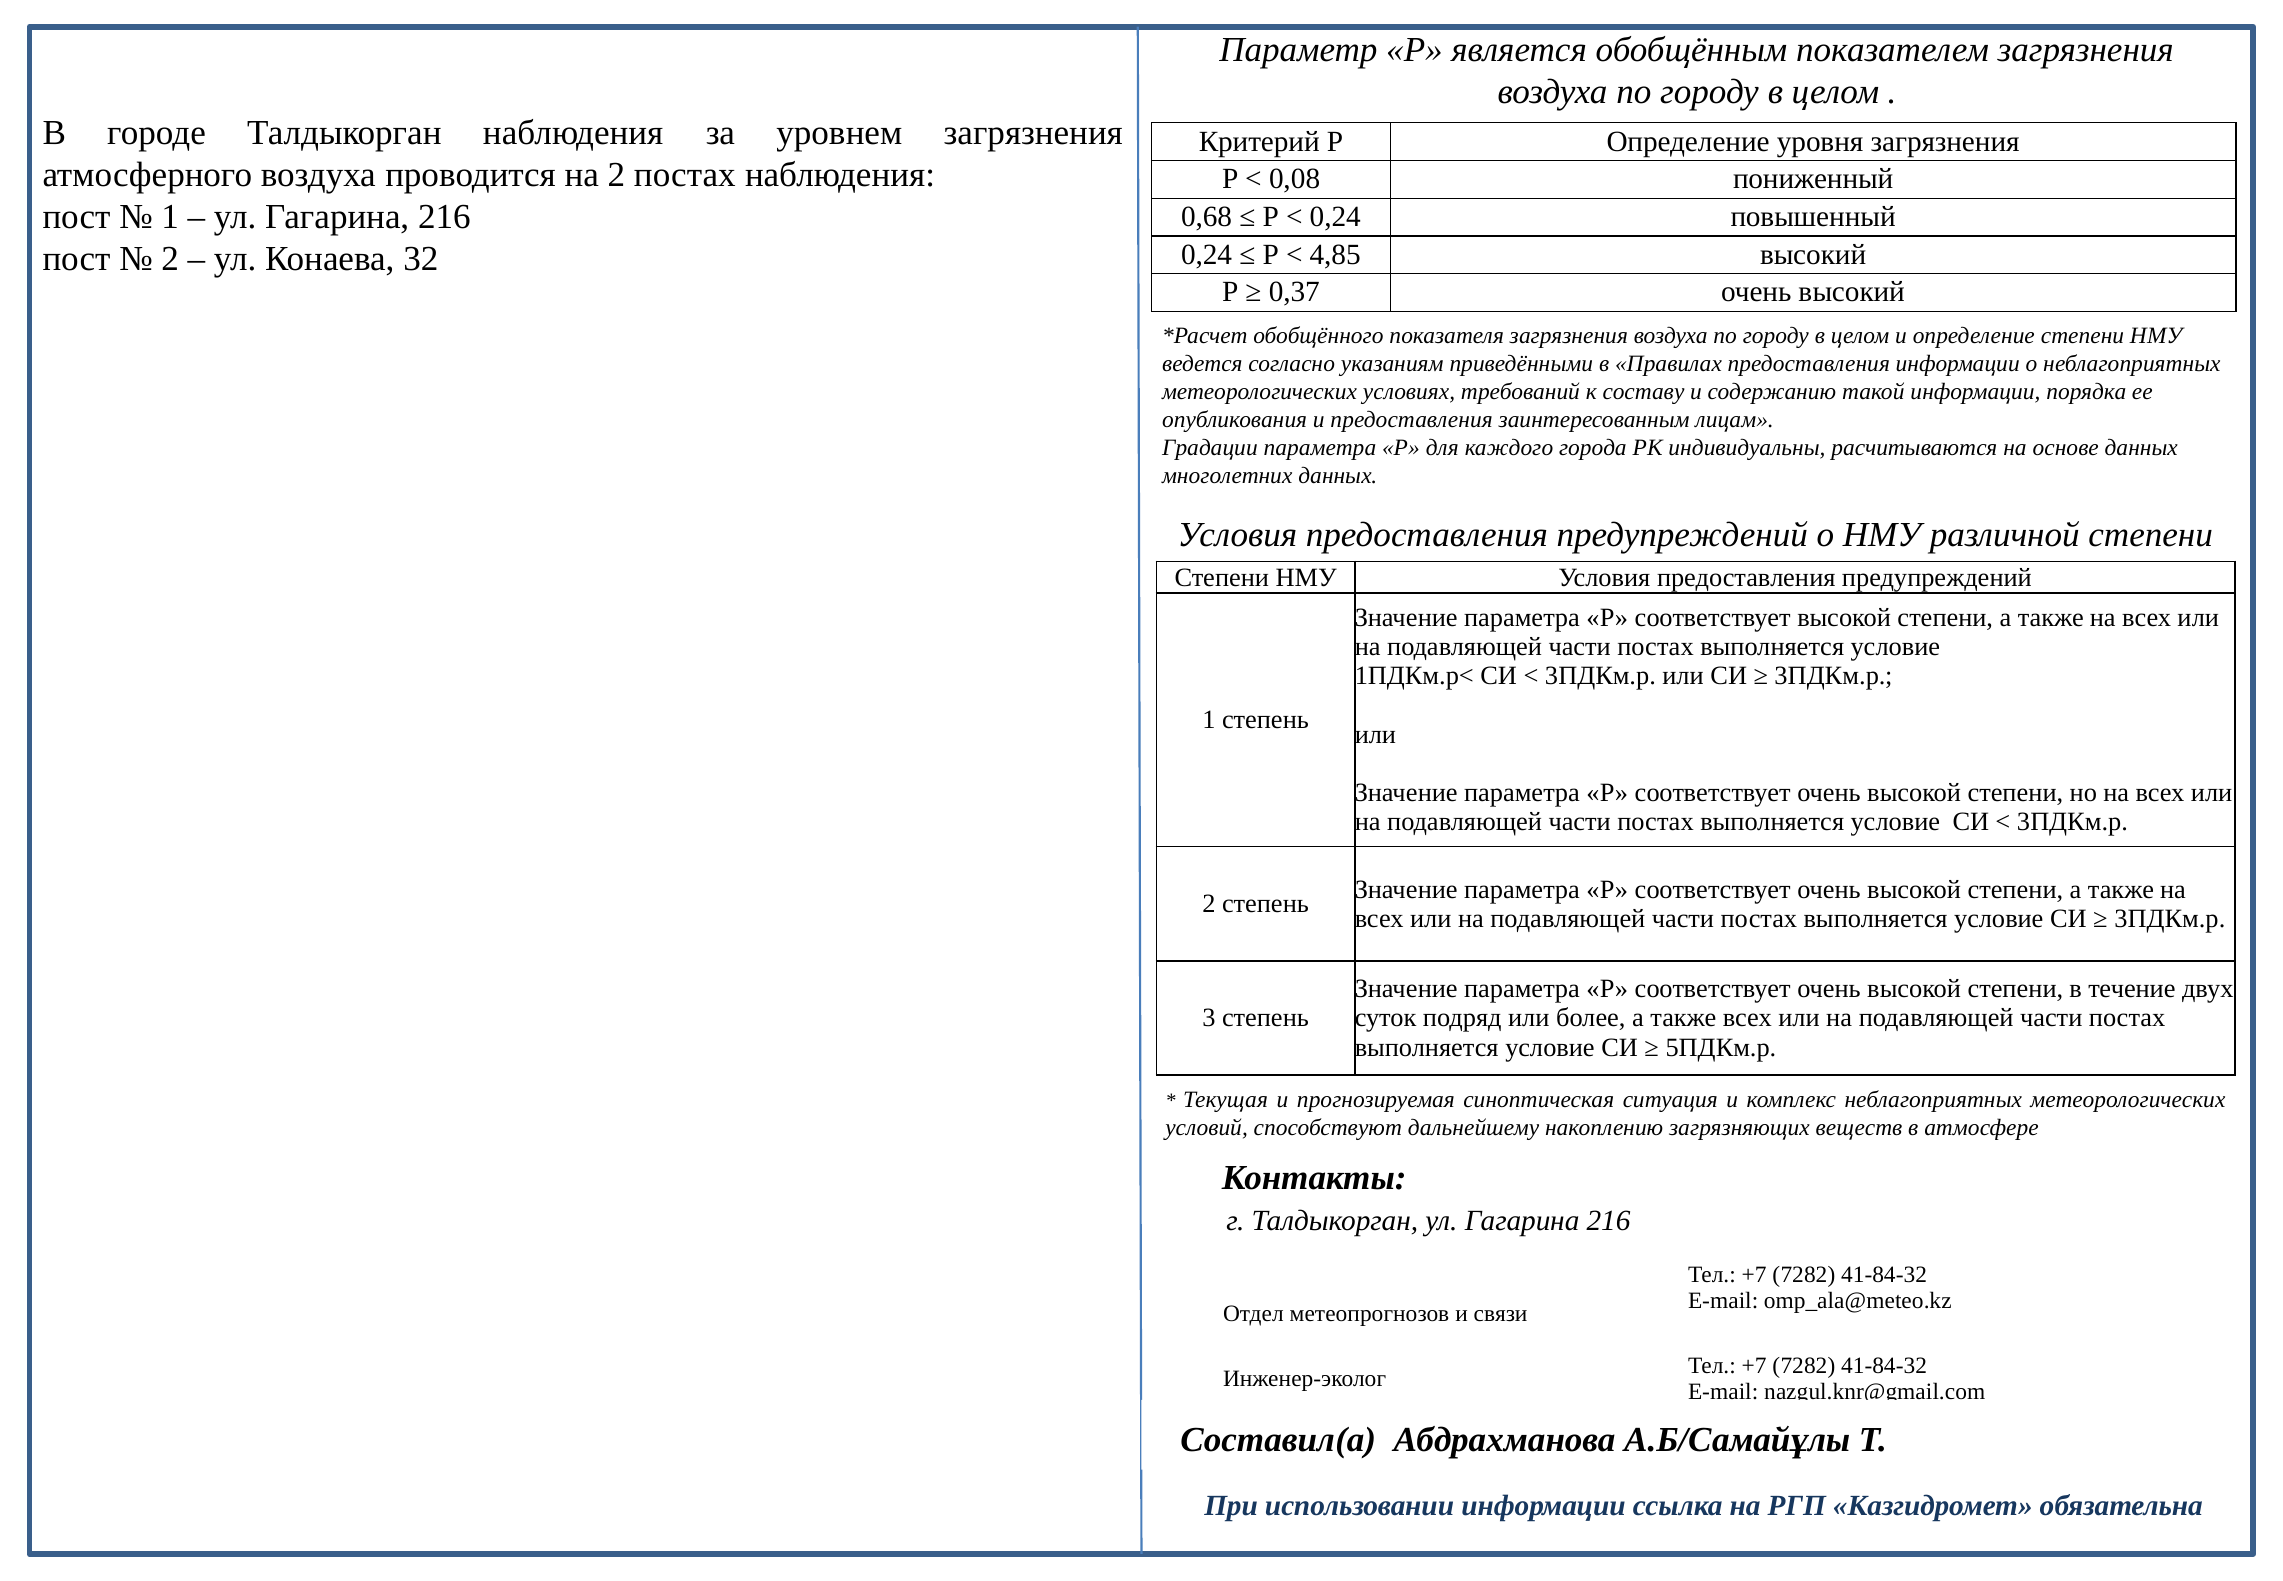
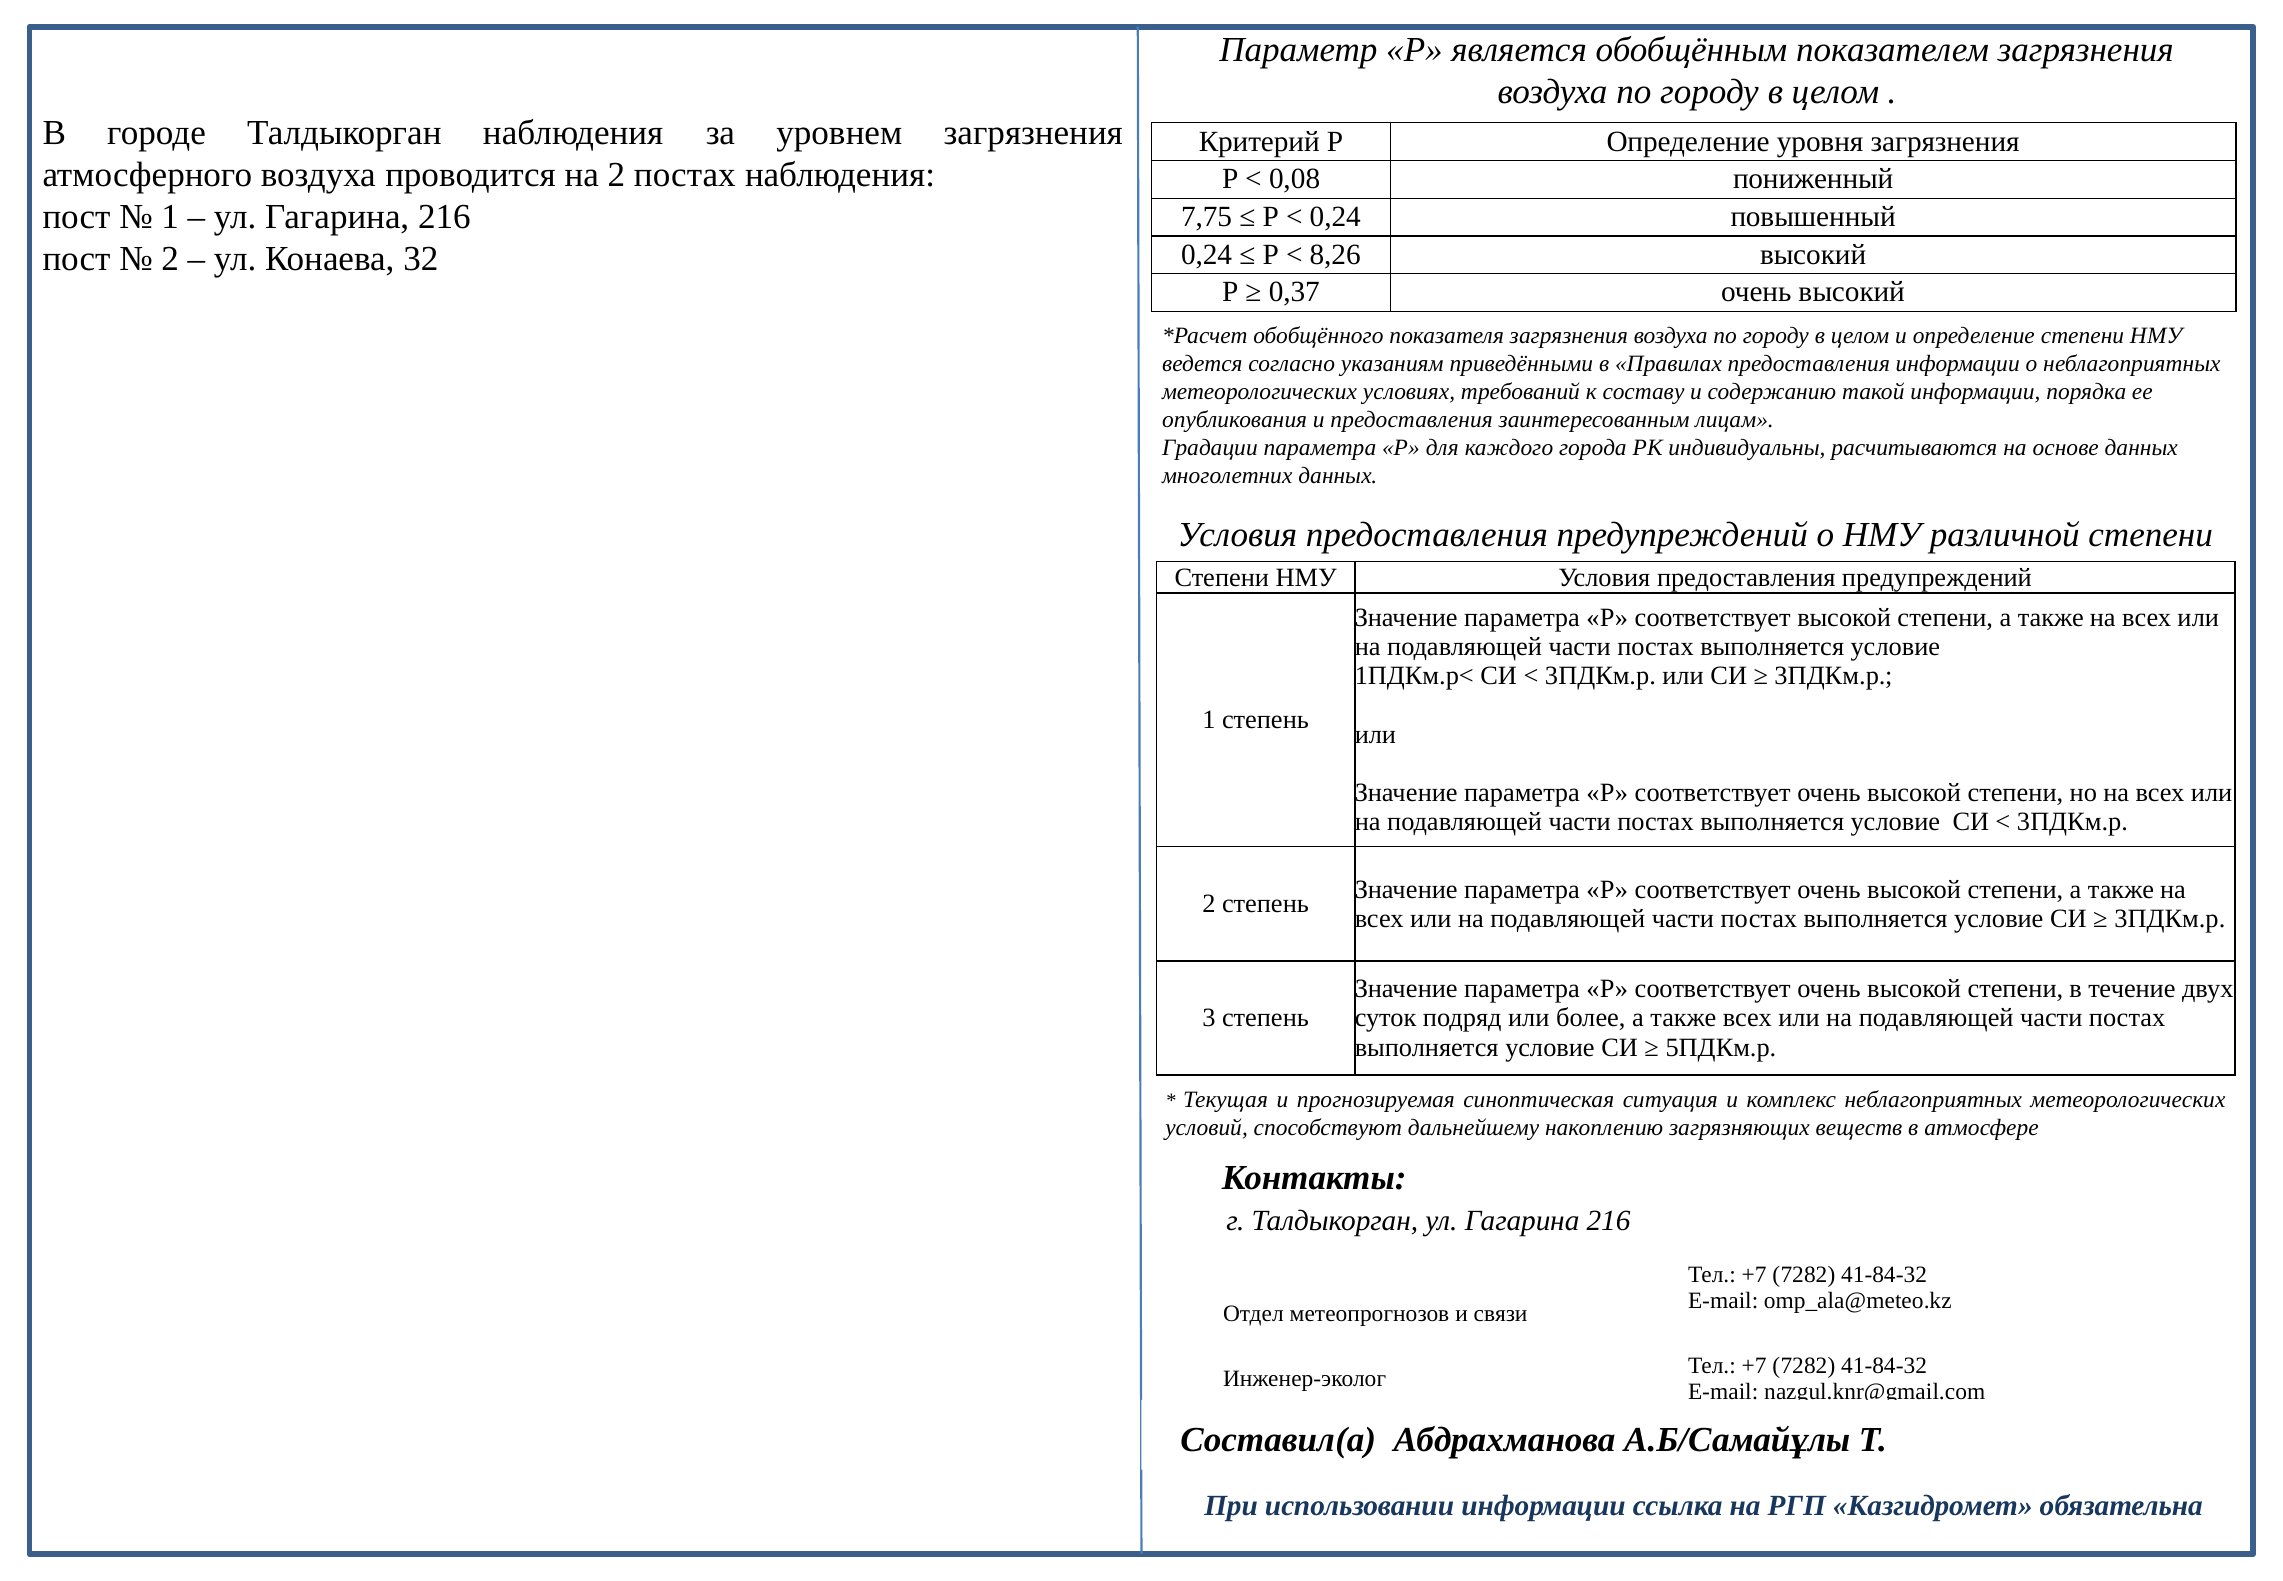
0,68: 0,68 -> 7,75 (1207, 217)
4,85: 4,85 -> 8,26 (1335, 254)
